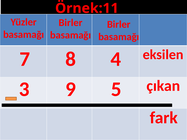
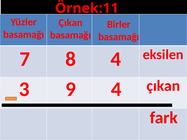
Birler: Birler -> Çıkan (71, 23)
9 5: 5 -> 4 (116, 89)
